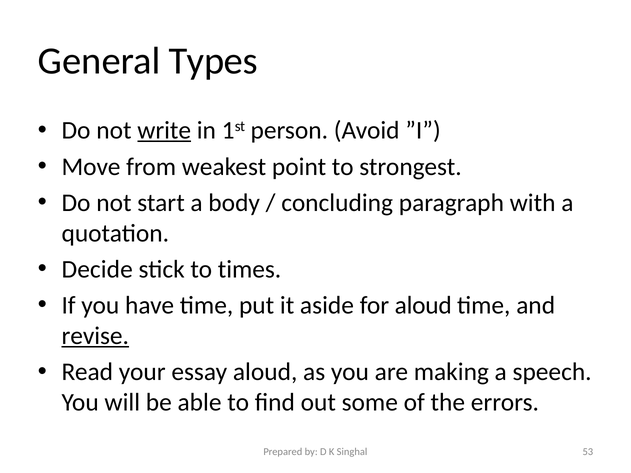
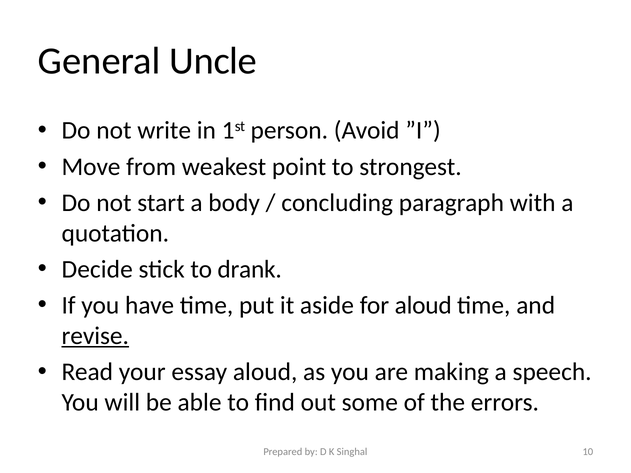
Types: Types -> Uncle (213, 61)
write underline: present -> none (164, 131)
times: times -> drank (250, 269)
53: 53 -> 10 (588, 452)
